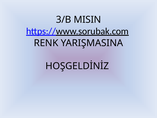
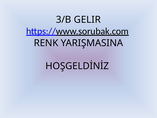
MISIN: MISIN -> GELIR (87, 20)
